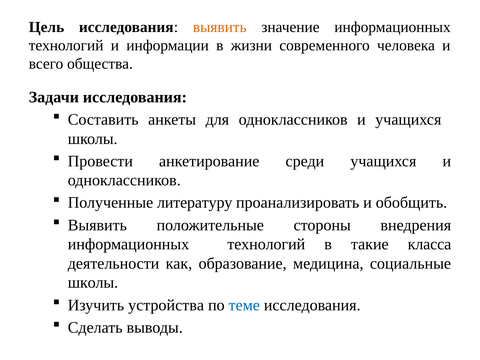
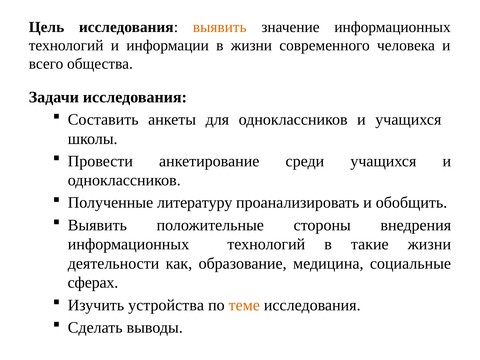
такие класса: класса -> жизни (429, 244)
школы: школы -> сферах (93, 283)
теме colour: blue -> orange (244, 305)
